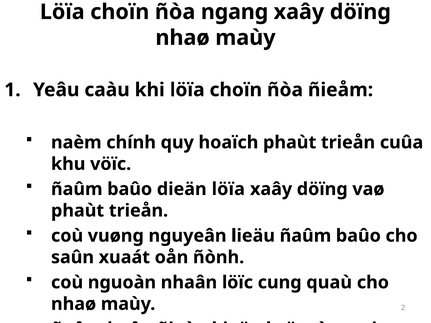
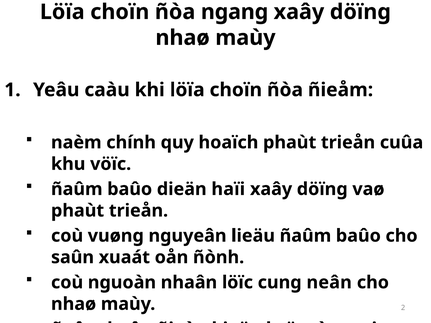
dieän löïa: löïa -> haïi (228, 189)
quaù: quaù -> neân (329, 283)
